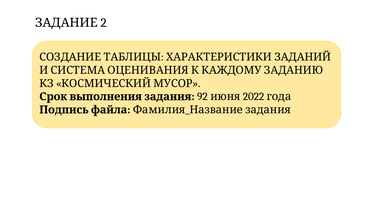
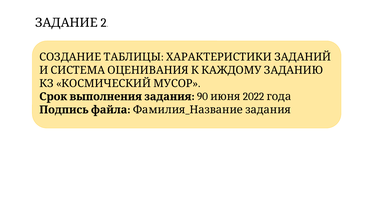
92: 92 -> 90 (202, 97)
